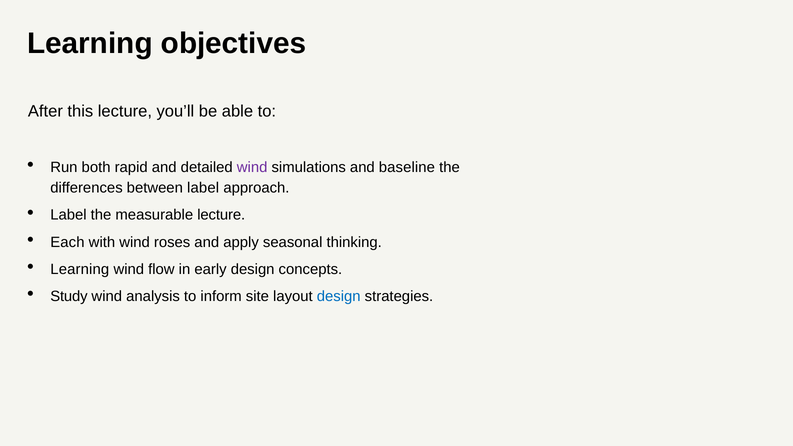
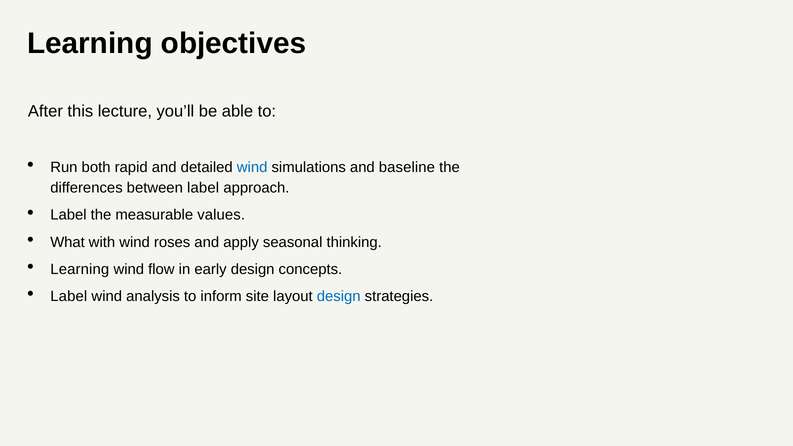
wind colour: purple -> blue (252, 167)
measurable lecture: lecture -> values (221, 215)
Each: Each -> What (68, 242)
Study: Study -> Label (69, 296)
